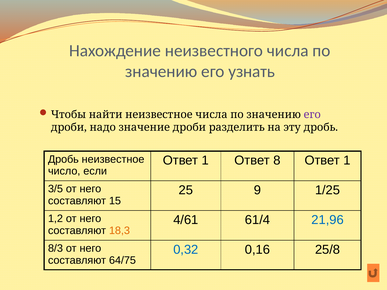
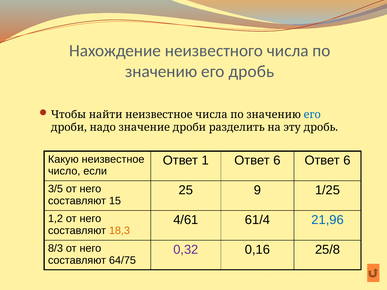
его узнать: узнать -> дробь (251, 71)
его colour: purple -> blue (312, 115)
Дробь: Дробь -> Какую (63, 159)
1 Ответ 8: 8 -> 6 (277, 161)
1: 1 -> 6 (347, 161)
0,32 colour: blue -> purple (186, 250)
